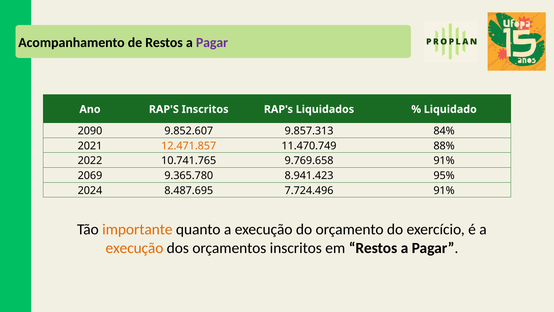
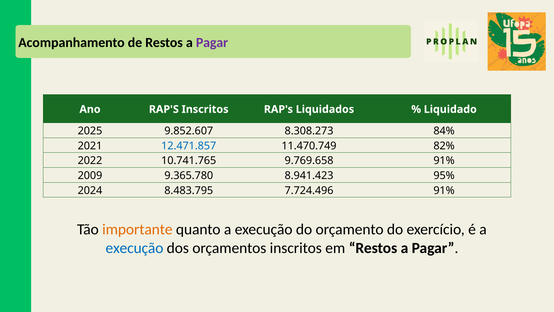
2090: 2090 -> 2025 (90, 131)
9.857.313: 9.857.313 -> 8.308.273 (309, 131)
12.471.857 colour: orange -> blue (189, 146)
88%: 88% -> 82% (444, 146)
2069: 2069 -> 2009 (90, 175)
8.487.695: 8.487.695 -> 8.483.795 (189, 190)
execução colour: orange -> blue (134, 248)
